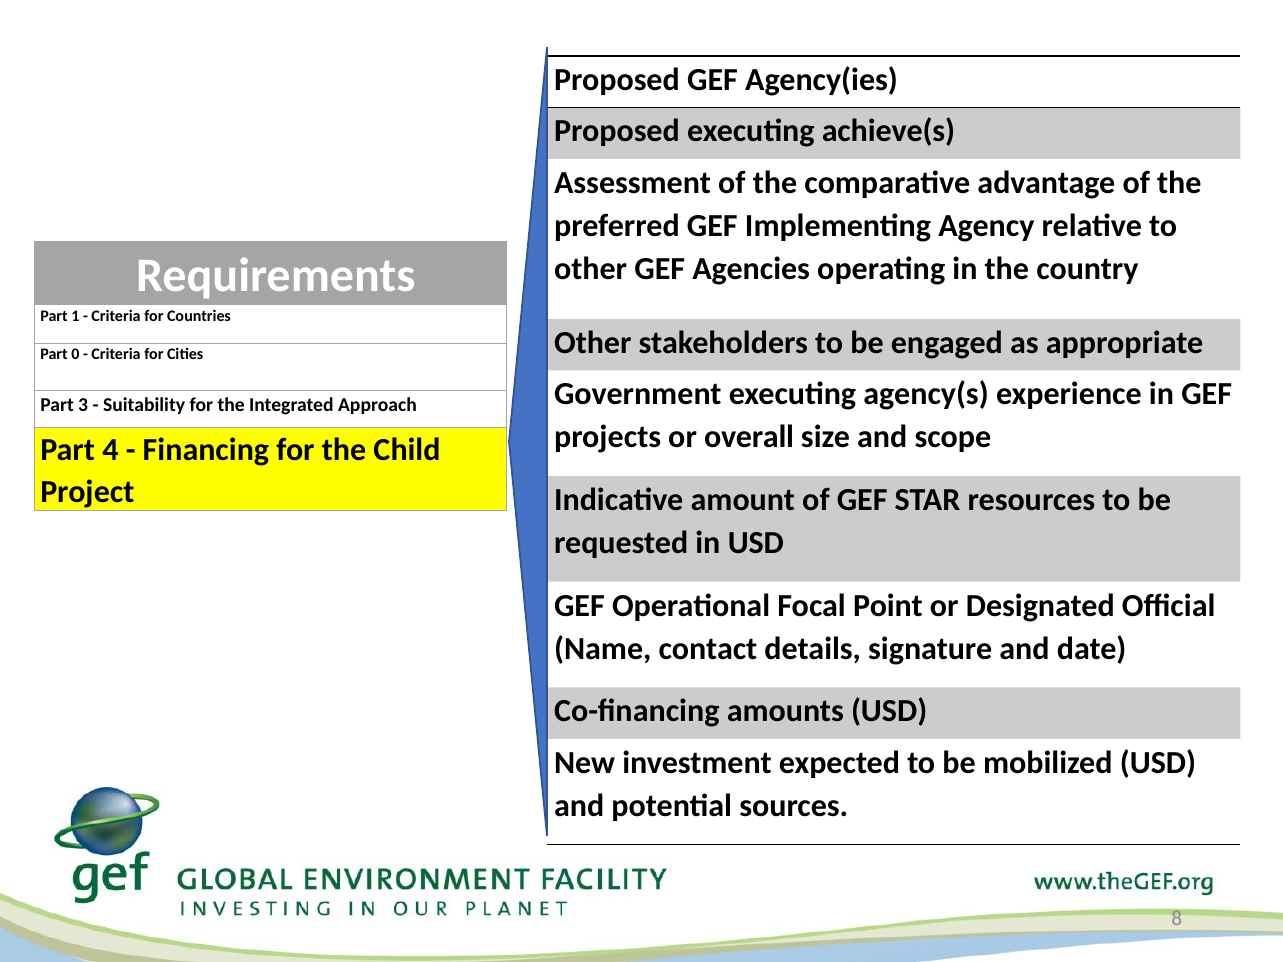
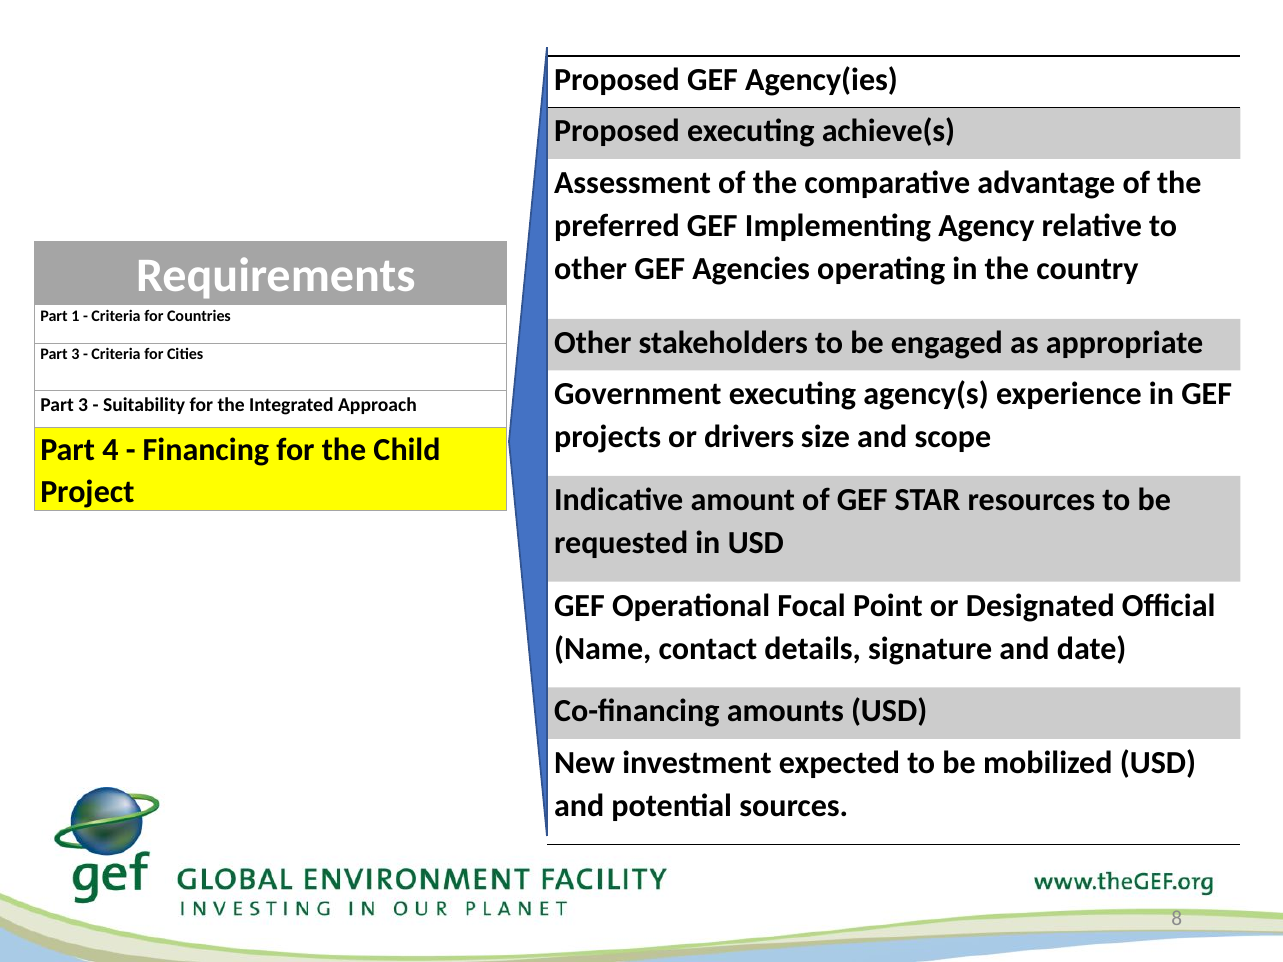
0: 0 -> 3 (75, 355)
overall: overall -> drivers (749, 437)
